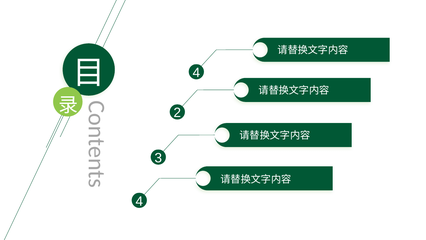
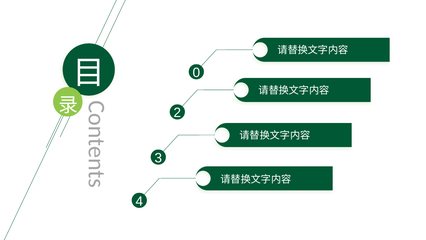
4: 4 -> 0 (196, 73)
